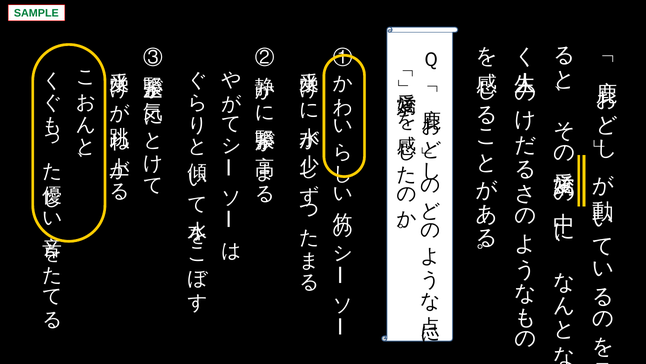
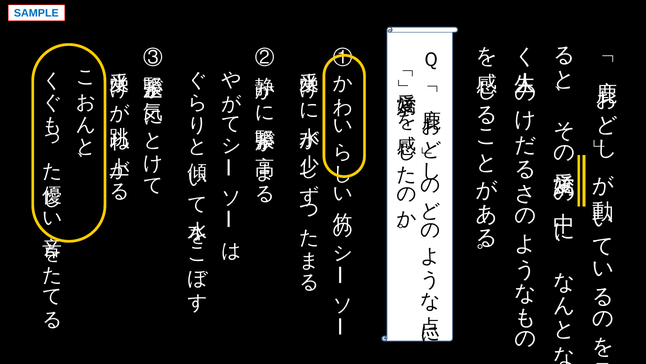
SAMPLE colour: green -> blue (36, 13)
